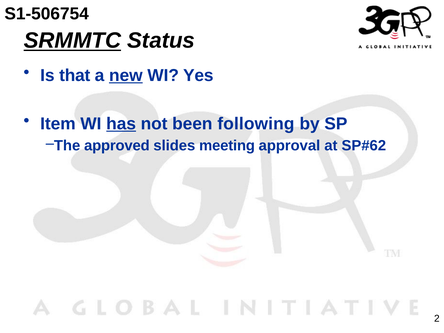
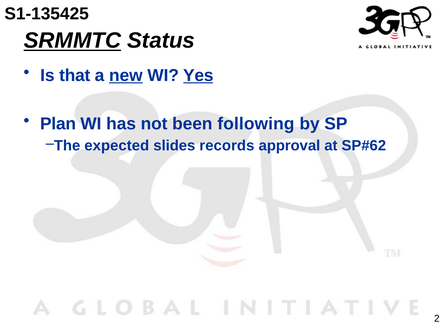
S1-506754: S1-506754 -> S1-135425 (47, 14)
Yes underline: none -> present (198, 75)
Item: Item -> Plan (58, 124)
has underline: present -> none (121, 124)
approved: approved -> expected (117, 146)
meeting: meeting -> records (227, 146)
